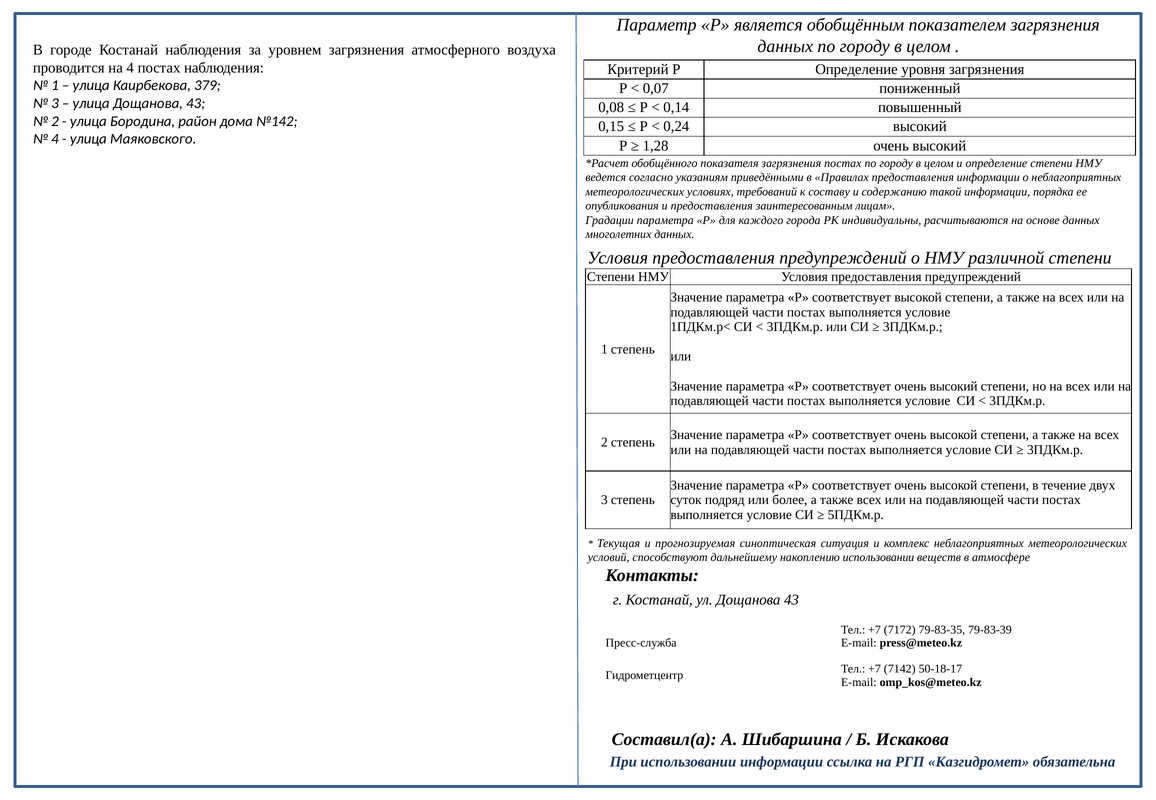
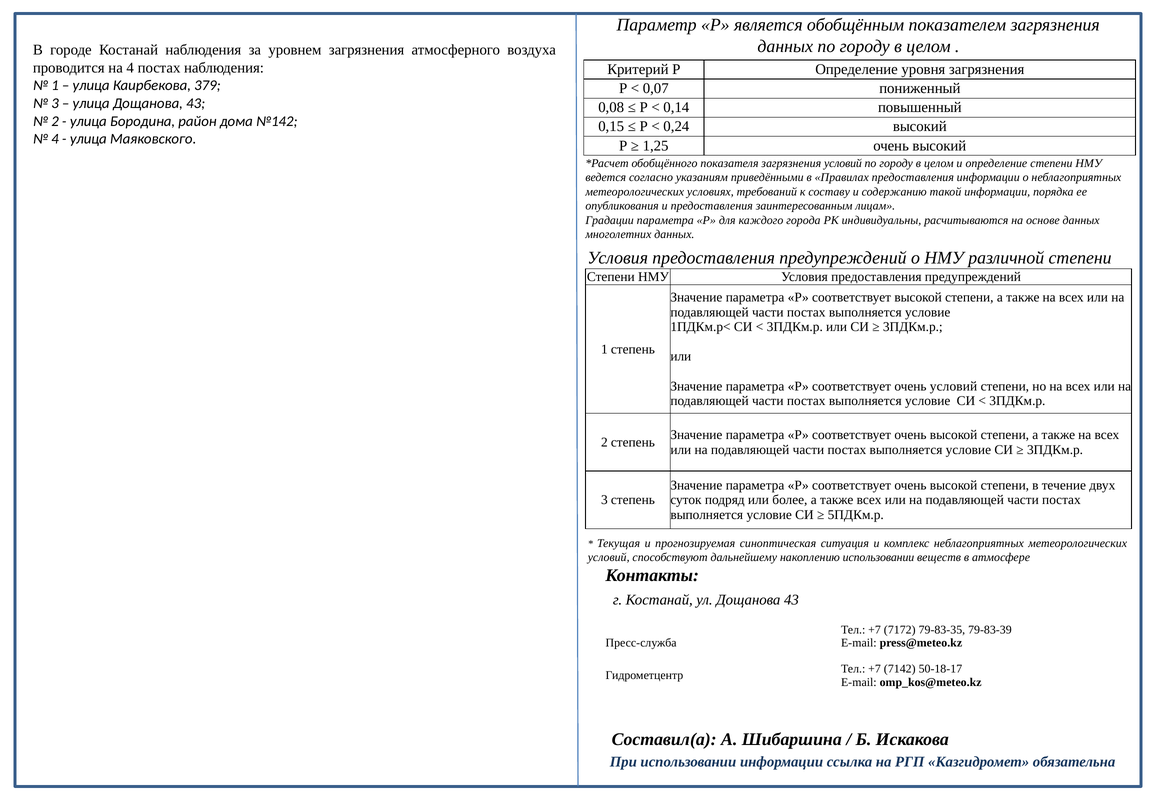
1,28: 1,28 -> 1,25 (656, 146)
загрязнения постах: постах -> условий (843, 163)
соответствует очень высокий: высокий -> условий (954, 386)
